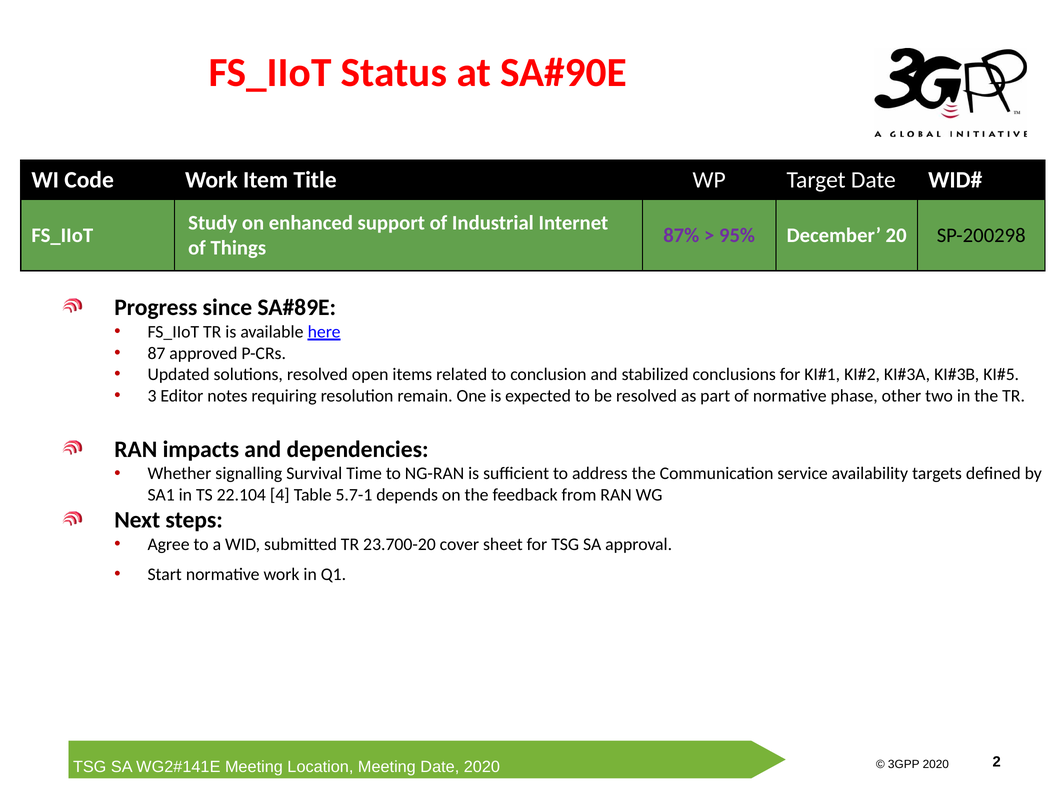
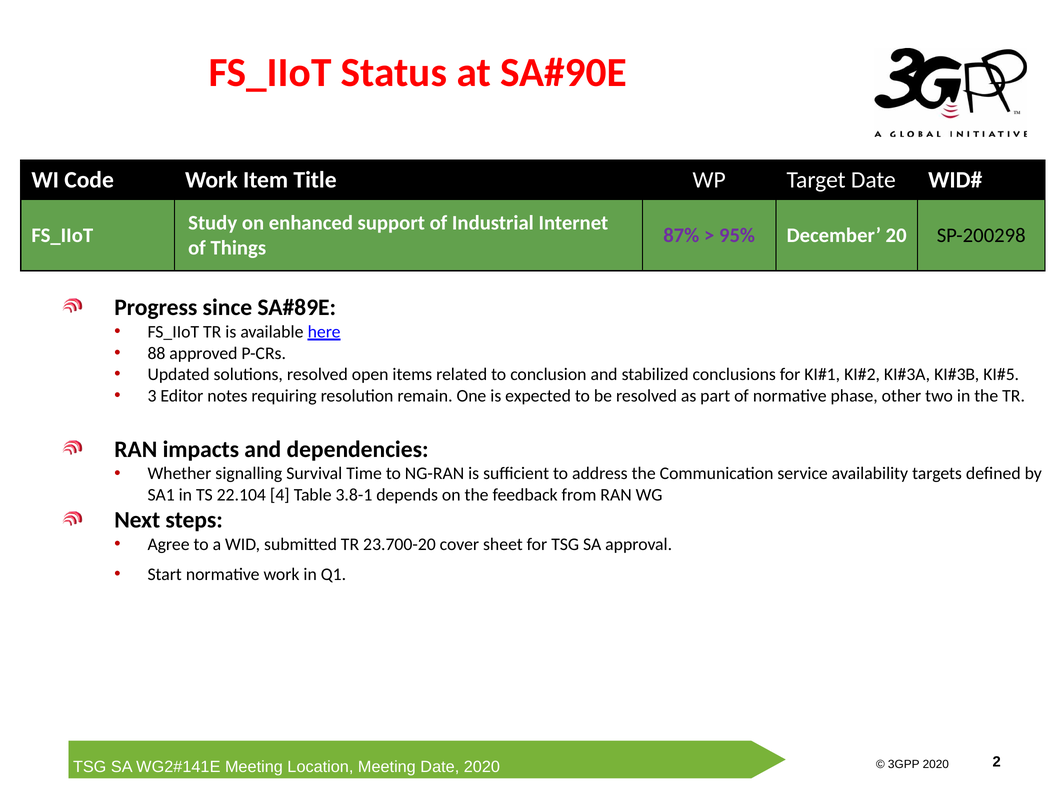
87: 87 -> 88 (157, 353)
5.7-1: 5.7-1 -> 3.8-1 (354, 495)
